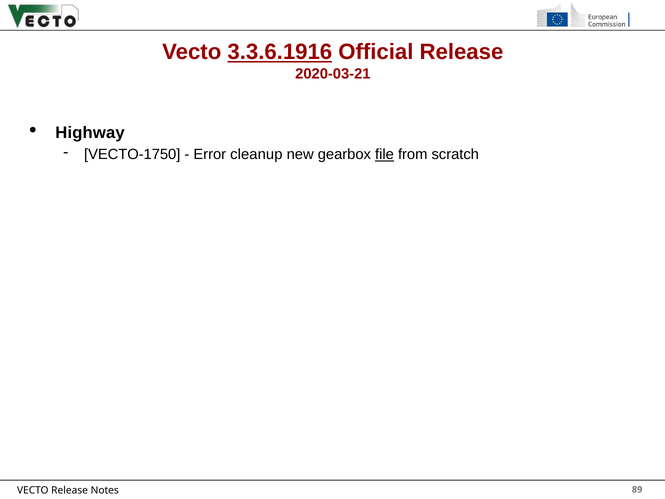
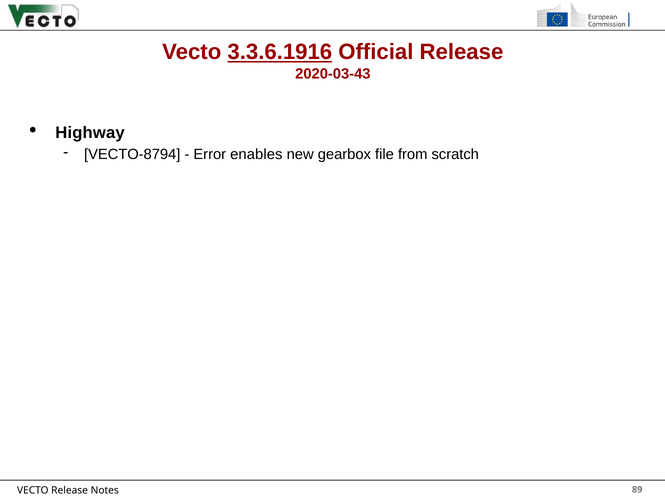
2020-03-21: 2020-03-21 -> 2020-03-43 (333, 74)
VECTO-1750: VECTO-1750 -> VECTO-8794 (132, 155)
cleanup: cleanup -> enables (256, 155)
file underline: present -> none (385, 155)
